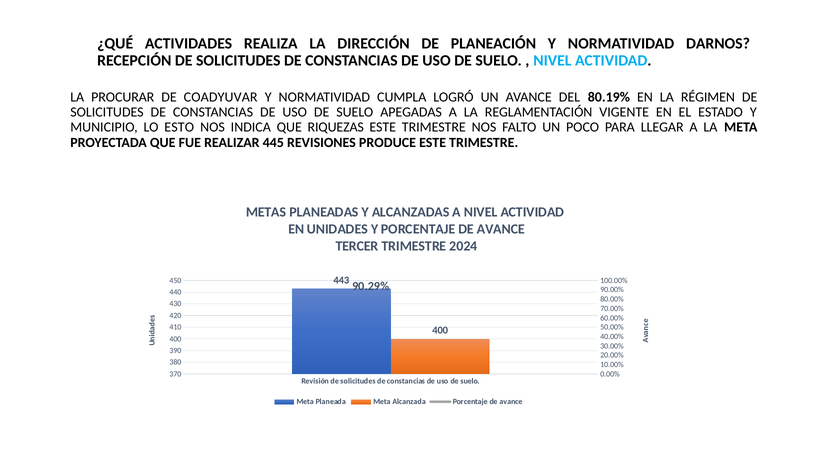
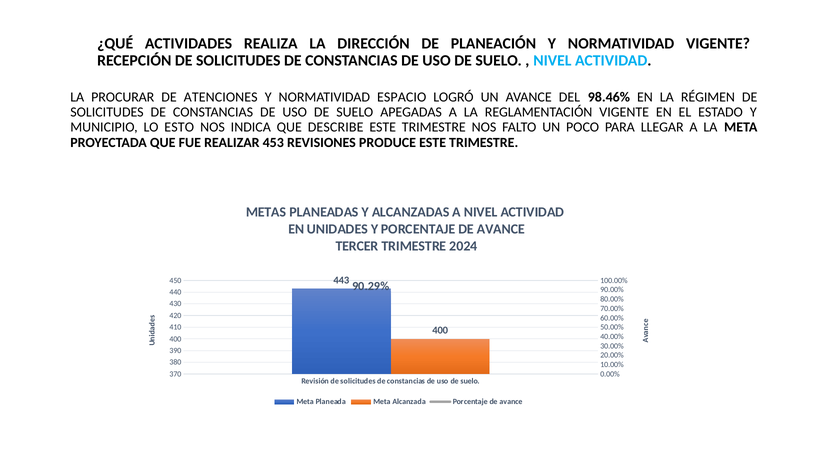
NORMATIVIDAD DARNOS: DARNOS -> VIGENTE (718, 44)
COADYUVAR: COADYUVAR -> ATENCIONES (221, 97)
CUMPLA: CUMPLA -> ESPACIO (402, 97)
80.19%: 80.19% -> 98.46% (609, 97)
RIQUEZAS: RIQUEZAS -> DESCRIBE (336, 127)
445: 445 -> 453 (273, 143)
